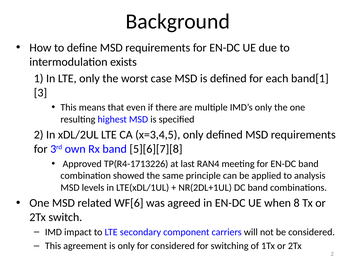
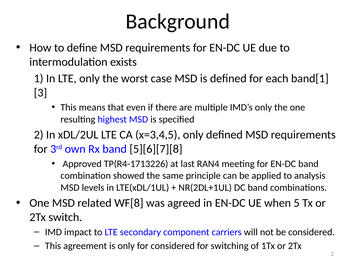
WF[6: WF[6 -> WF[8 (129, 203)
8: 8 -> 5 (297, 203)
